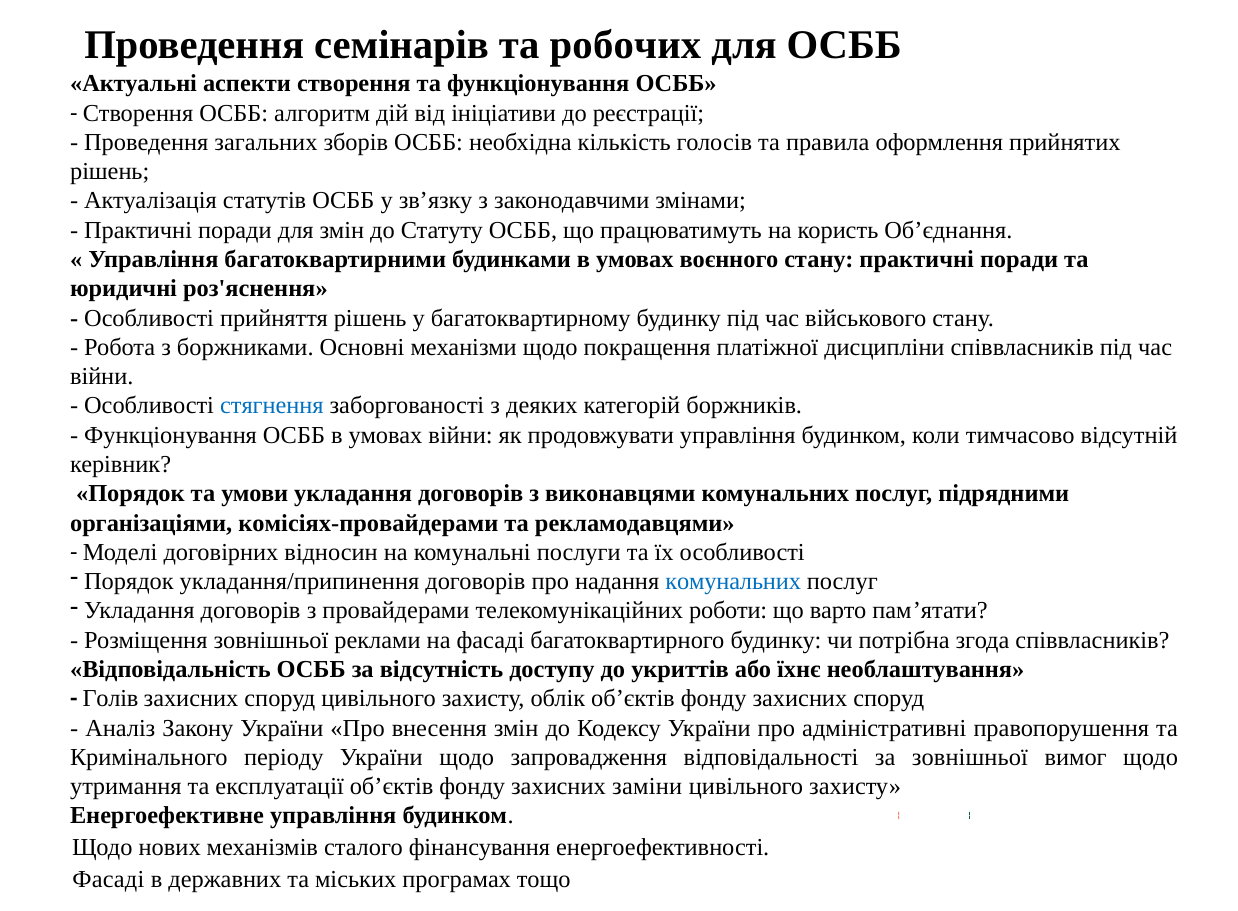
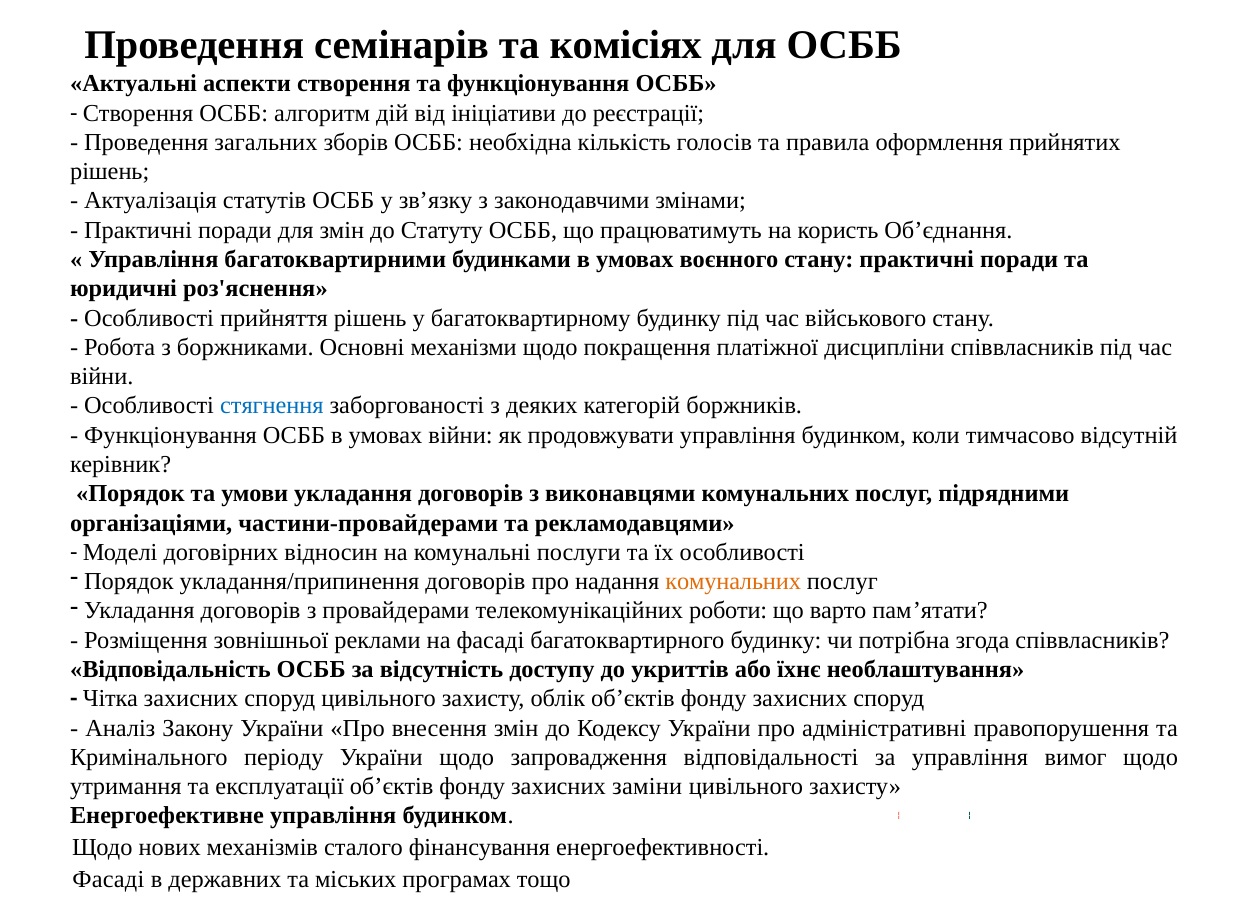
робочих: робочих -> комісіях (626, 46)
комісіях-провайдерами: комісіях-провайдерами -> частини-провайдерами (368, 523)
комунальних colour: blue -> orange (733, 581)
Голів: Голів -> Чітка (110, 698)
за зовнішньої: зовнішньої -> управління (970, 757)
